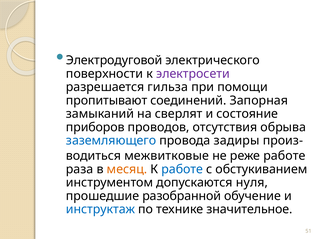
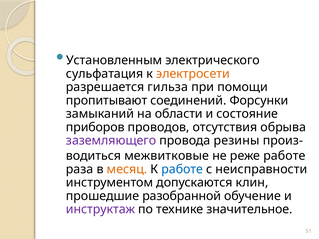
Электродуговой: Электродуговой -> Установленным (114, 60)
поверхности: поверхности -> сульфатация (105, 74)
электросети colour: purple -> orange (193, 74)
Запорная: Запорная -> Форсунки (259, 101)
сверлят: сверлят -> области (179, 114)
заземляющего colour: blue -> purple (111, 141)
задиры: задиры -> резины (237, 141)
обстукиванием: обстукиванием -> неисправности (261, 169)
нуля: нуля -> клин (252, 183)
инструктаж colour: blue -> purple (101, 210)
